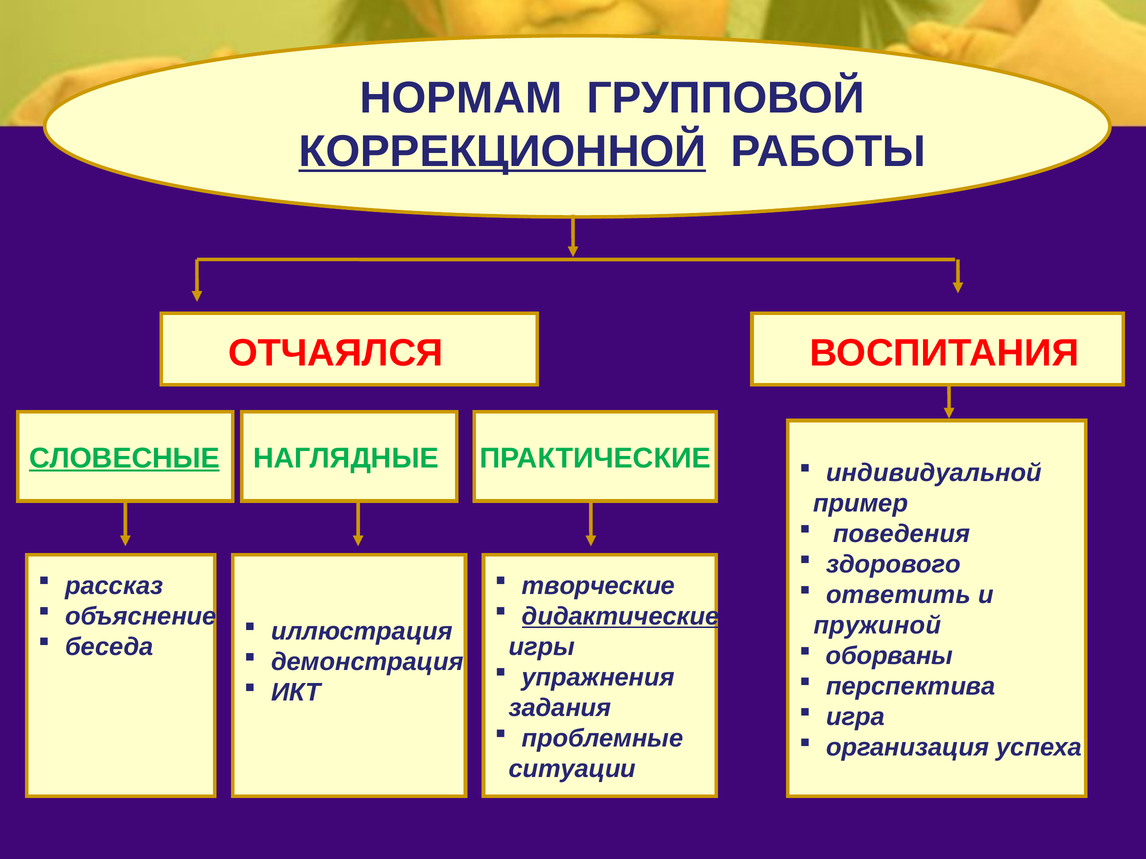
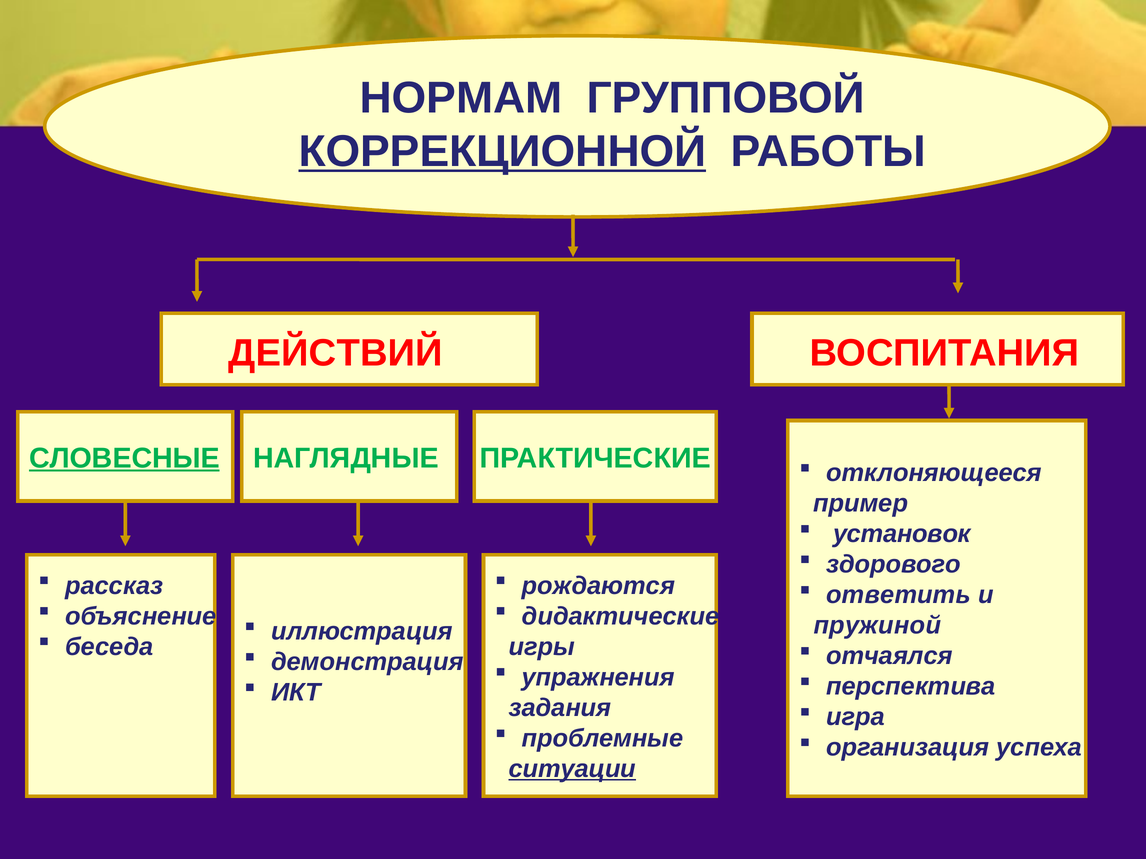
ОТЧАЯЛСЯ: ОТЧАЯЛСЯ -> ДЕЙСТВИЙ (336, 354)
индивидуальной: индивидуальной -> отклоняющееся (934, 473)
поведения: поведения -> установок (902, 534)
творческие: творческие -> рождаются (598, 586)
дидактические underline: present -> none (621, 617)
оборваны: оборваны -> отчаялся (889, 656)
ситуации underline: none -> present (572, 769)
